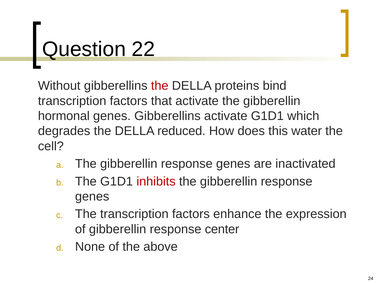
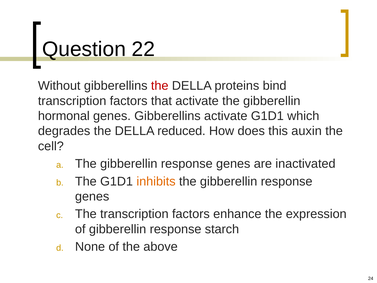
water: water -> auxin (307, 131)
inhibits colour: red -> orange (156, 181)
center: center -> starch (222, 229)
